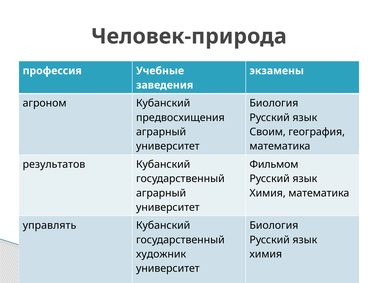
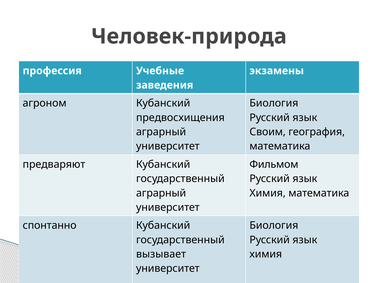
результатов: результатов -> предваряют (54, 165)
управлять: управлять -> спонтанно (50, 226)
художник: художник -> вызывает (161, 255)
